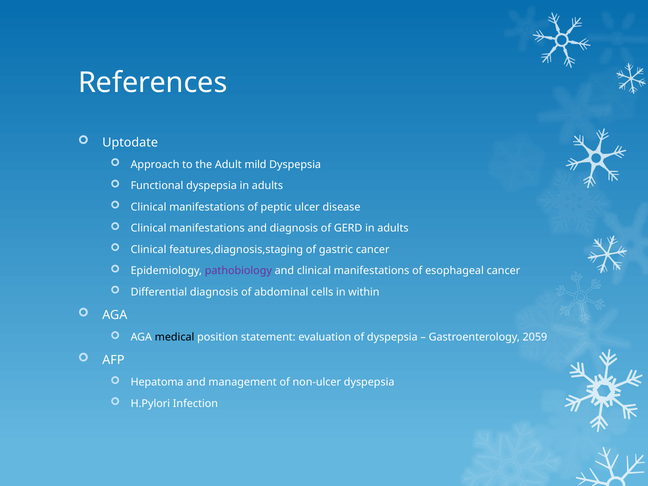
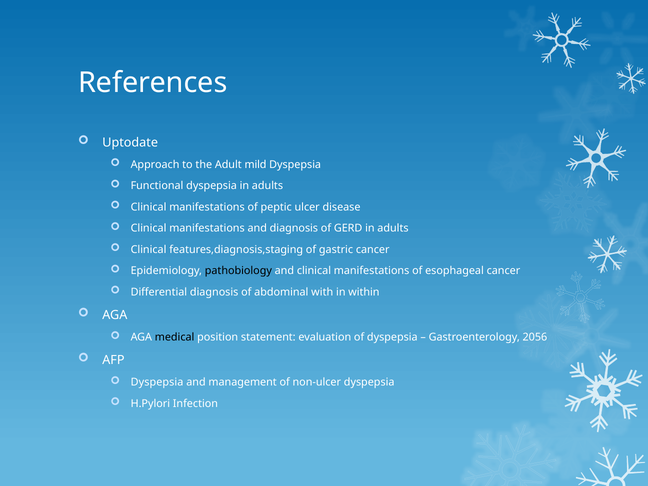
pathobiology colour: purple -> black (238, 271)
cells: cells -> with (322, 292)
2059: 2059 -> 2056 (535, 337)
Hepatoma: Hepatoma -> Dyspepsia (157, 382)
